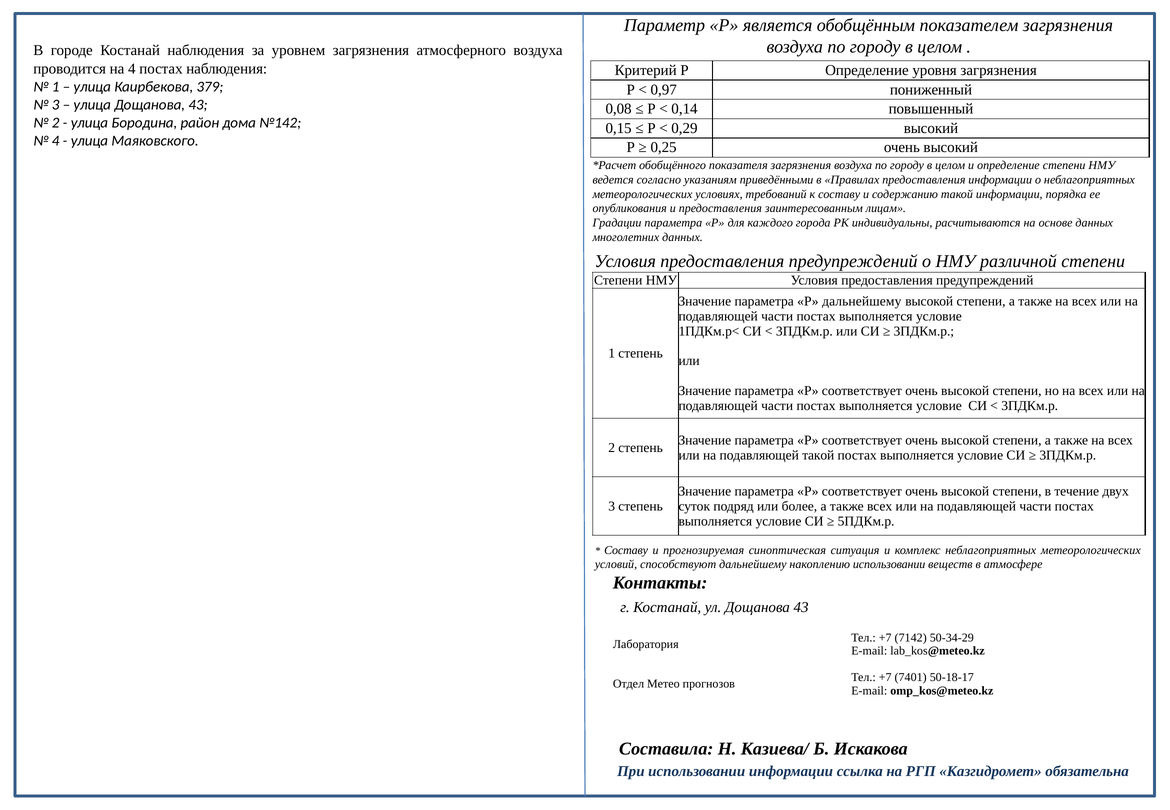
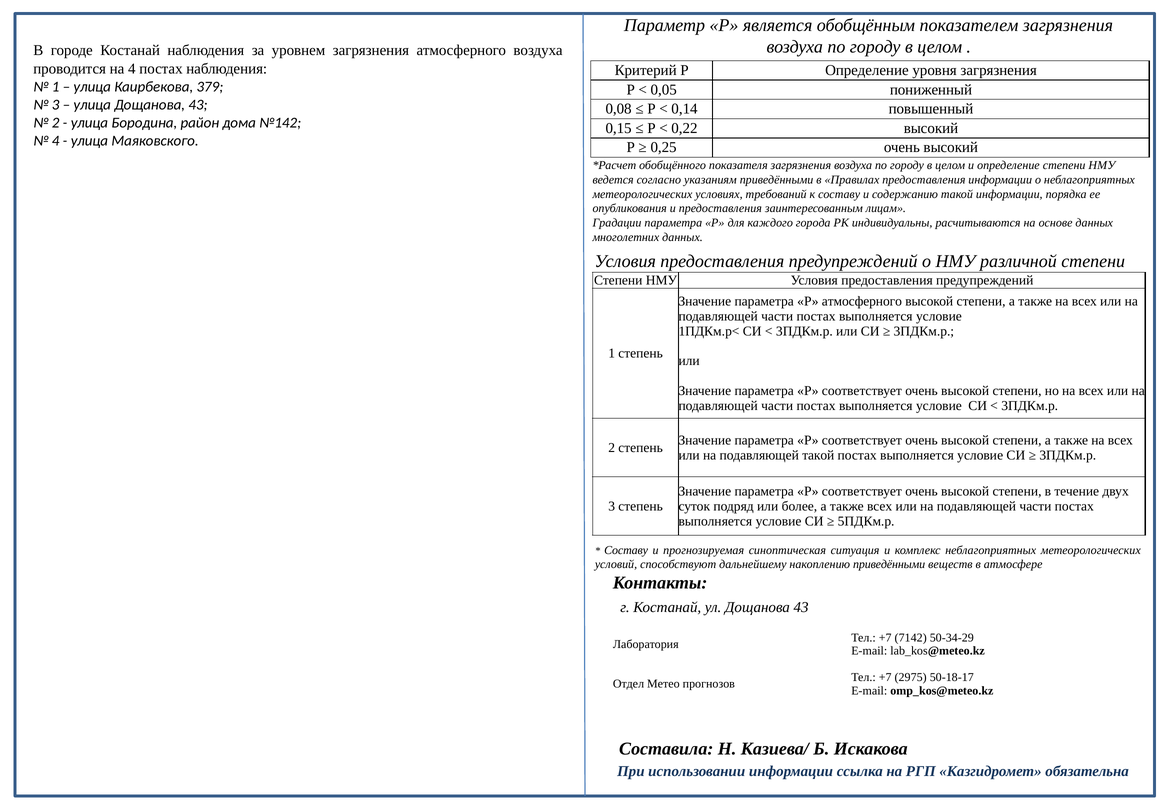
0,97: 0,97 -> 0,05 (664, 90)
0,29: 0,29 -> 0,22 (684, 128)
Р дальнейшему: дальнейшему -> атмосферного (862, 301)
накоплению использовании: использовании -> приведёнными (889, 564)
7401: 7401 -> 2975 (911, 677)
